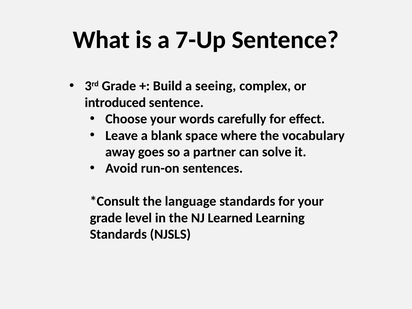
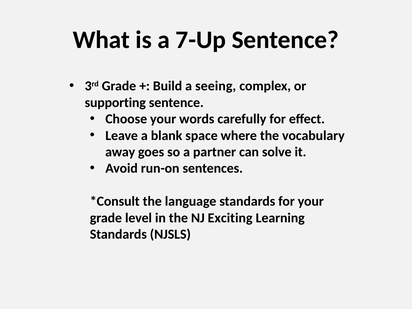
introduced: introduced -> supporting (115, 103)
Learned: Learned -> Exciting (230, 218)
